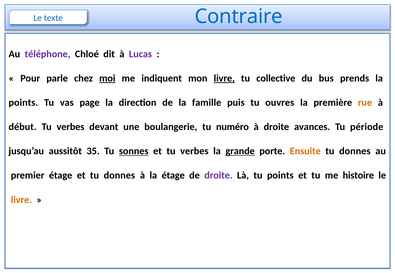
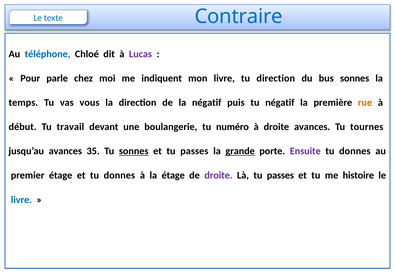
téléphone colour: purple -> blue (48, 54)
moi underline: present -> none (107, 78)
livre underline: present -> none (224, 78)
tu collective: collective -> direction (276, 78)
bus prends: prends -> sonnes (355, 78)
points: points -> temps (23, 103)
page: page -> vous (90, 103)
la famille: famille -> négatif (207, 103)
tu ouvres: ouvres -> négatif (280, 103)
verbes: verbes -> travail (70, 127)
période: période -> tournes (367, 127)
jusqu’au aussitôt: aussitôt -> avances (65, 151)
et tu verbes: verbes -> passes (194, 151)
Ensuite colour: orange -> purple (305, 151)
Là tu points: points -> passes (280, 176)
livre colour: orange -> blue (21, 200)
